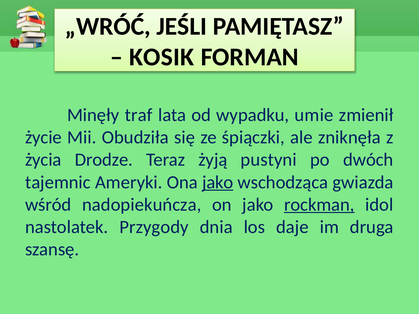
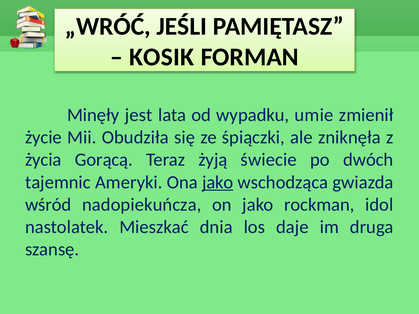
traf: traf -> jest (139, 115)
Drodze: Drodze -> Gorącą (104, 160)
pustyni: pustyni -> świecie (269, 160)
rockman underline: present -> none (319, 205)
Przygody: Przygody -> Mieszkać (154, 227)
